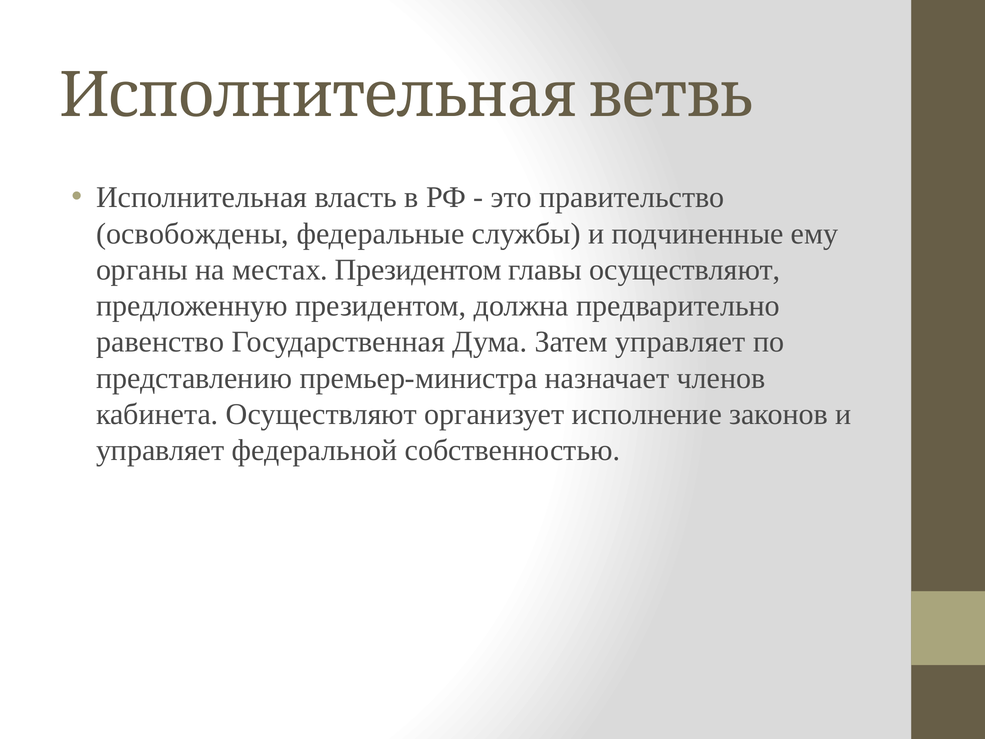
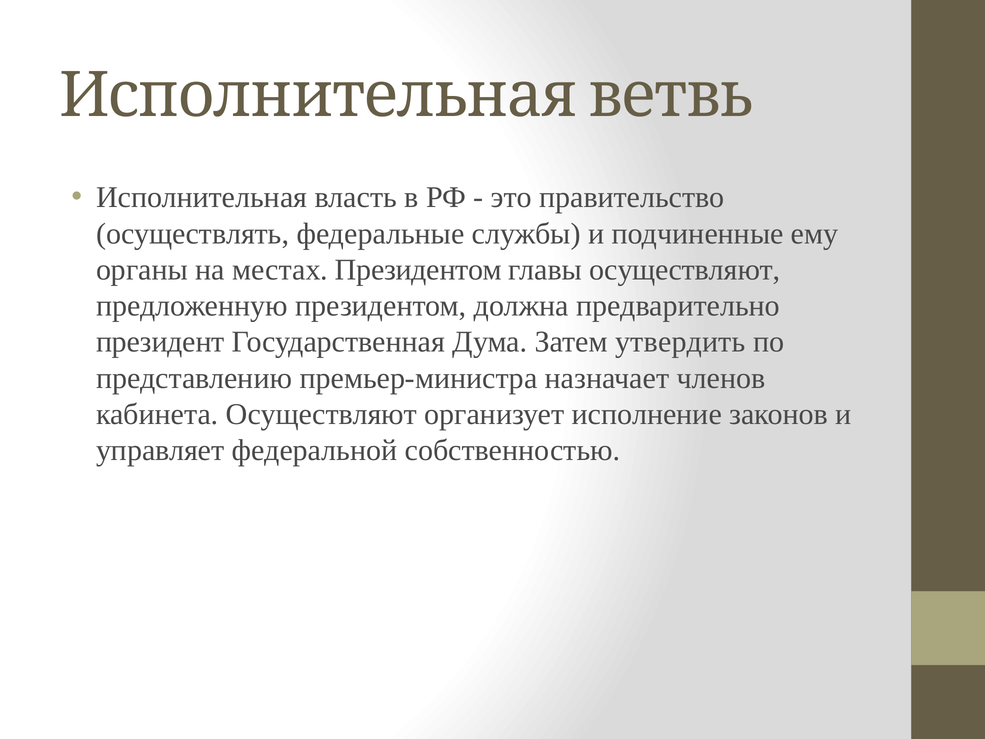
освобождены: освобождены -> осуществлять (193, 234)
равенство: равенство -> президент (160, 342)
Затем управляет: управляет -> утвердить (680, 342)
